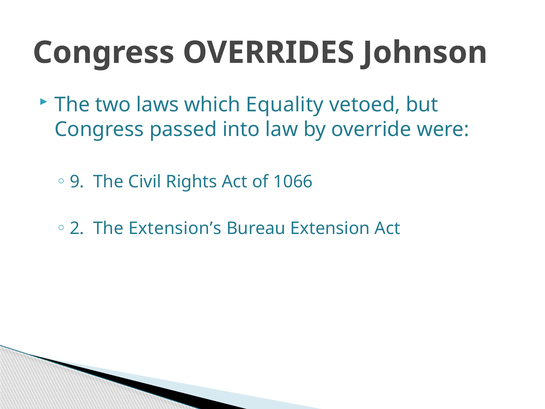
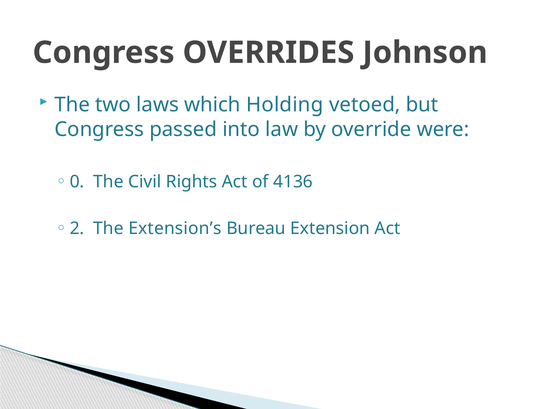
Equality: Equality -> Holding (285, 105)
9: 9 -> 0 (77, 182)
1066: 1066 -> 4136 (293, 182)
